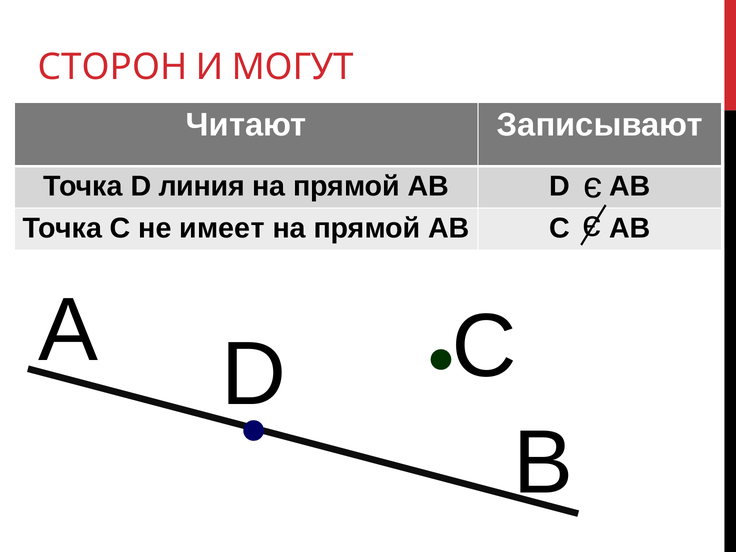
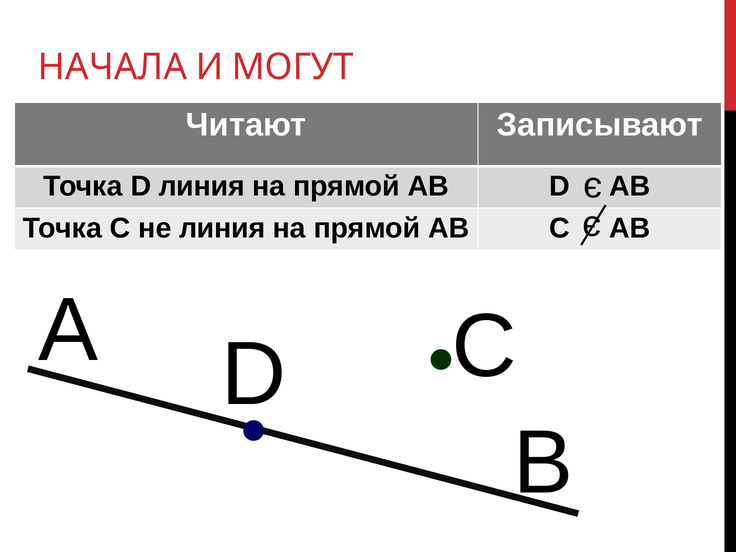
СТОРОН: СТОРОН -> НАЧАЛА (113, 67)
не имеет: имеет -> линия (222, 228)
